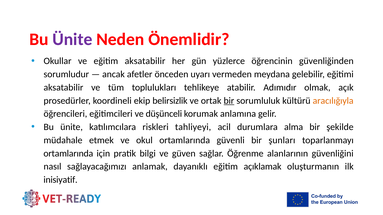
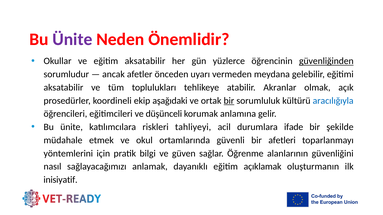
güvenliğinden underline: none -> present (326, 61)
Adımıdır: Adımıdır -> Akranlar (280, 88)
belirsizlik: belirsizlik -> aşağıdaki (170, 101)
aracılığıyla colour: orange -> blue (333, 101)
alma: alma -> ifade (294, 127)
şunları: şunları -> afetleri (282, 140)
ortamlarında: ortamlarında -> yöntemlerini (68, 154)
